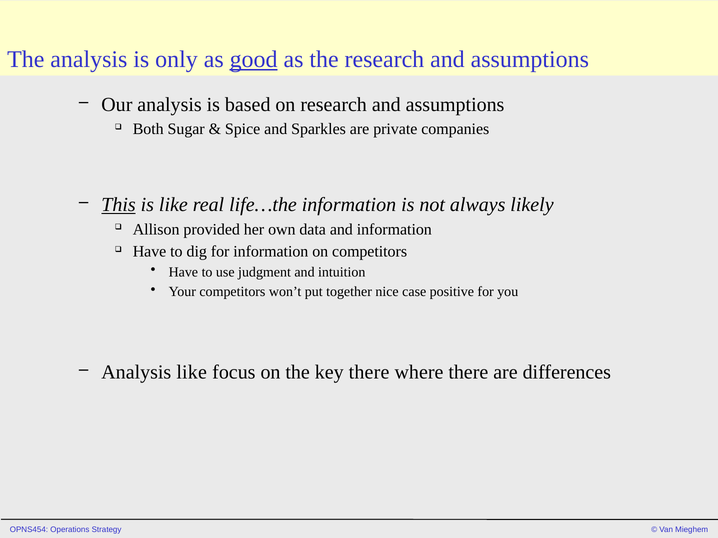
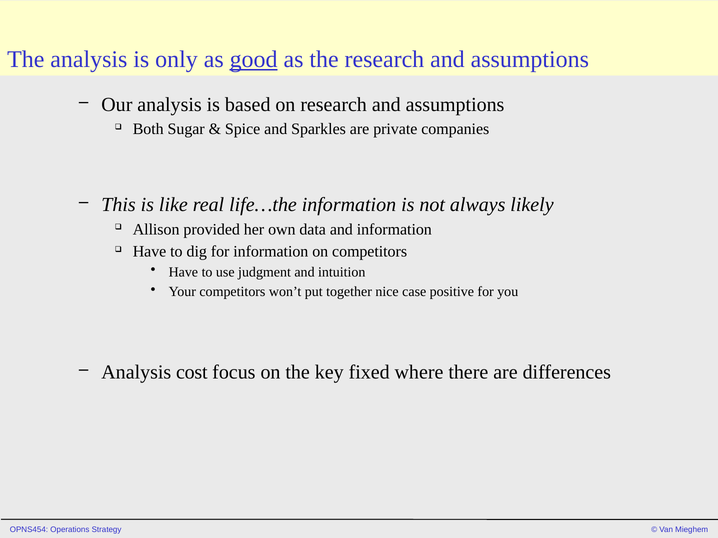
This underline: present -> none (119, 205)
Analysis like: like -> cost (192, 373)
key there: there -> fixed (369, 373)
